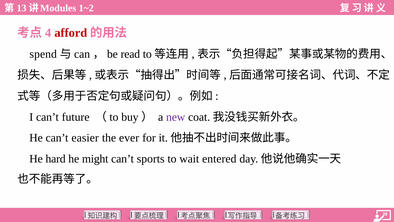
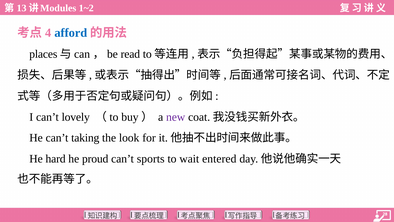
afford colour: red -> blue (71, 33)
spend: spend -> places (43, 54)
future: future -> lovely (76, 117)
easier: easier -> taking (85, 138)
ever: ever -> look (129, 138)
might: might -> proud (95, 159)
